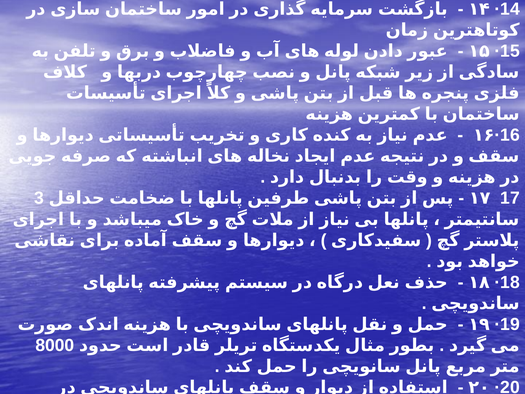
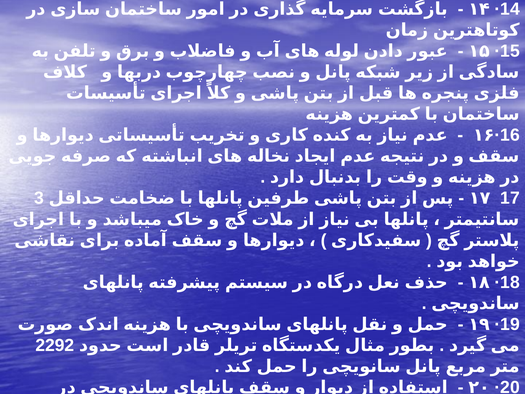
8000: 8000 -> 2292 (55, 345)
